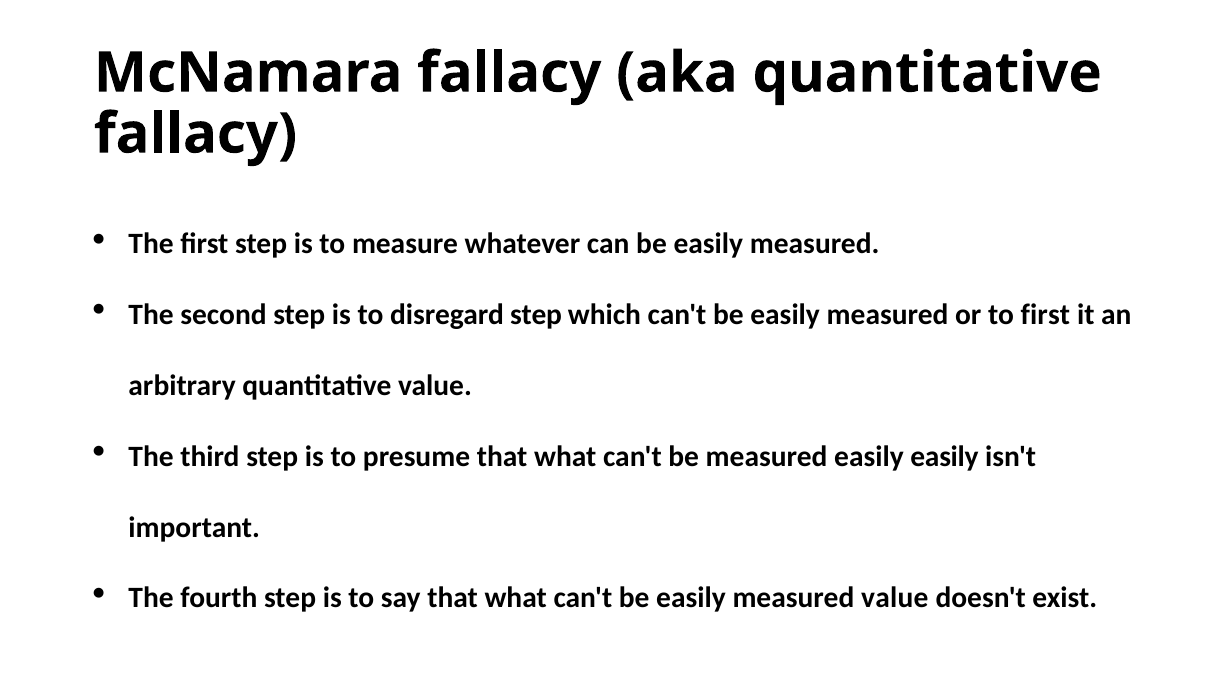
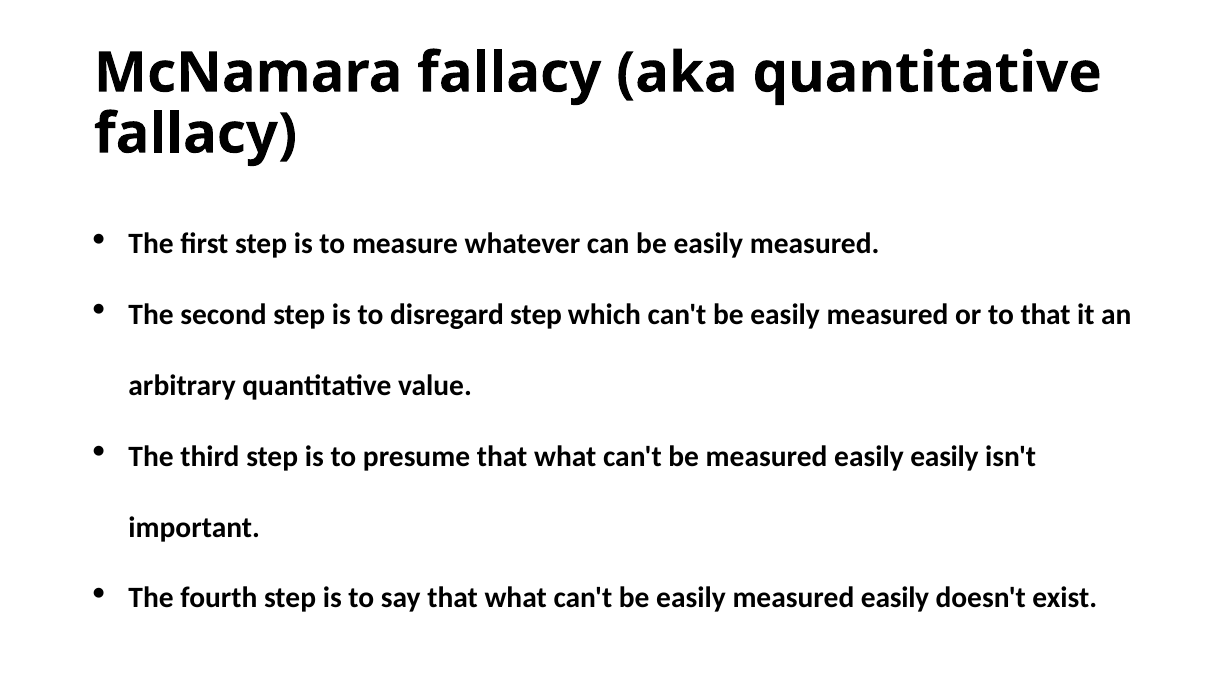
to first: first -> that (1046, 315)
easily measured value: value -> easily (895, 598)
